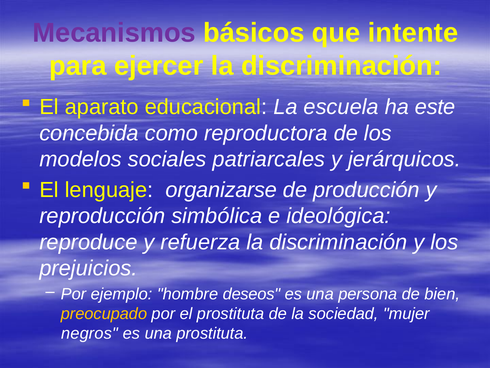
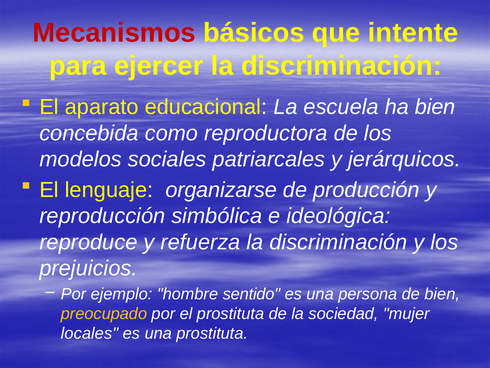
Mecanismos colour: purple -> red (114, 33)
ha este: este -> bien (435, 107)
deseos: deseos -> sentido (252, 294)
negros: negros -> locales (90, 333)
